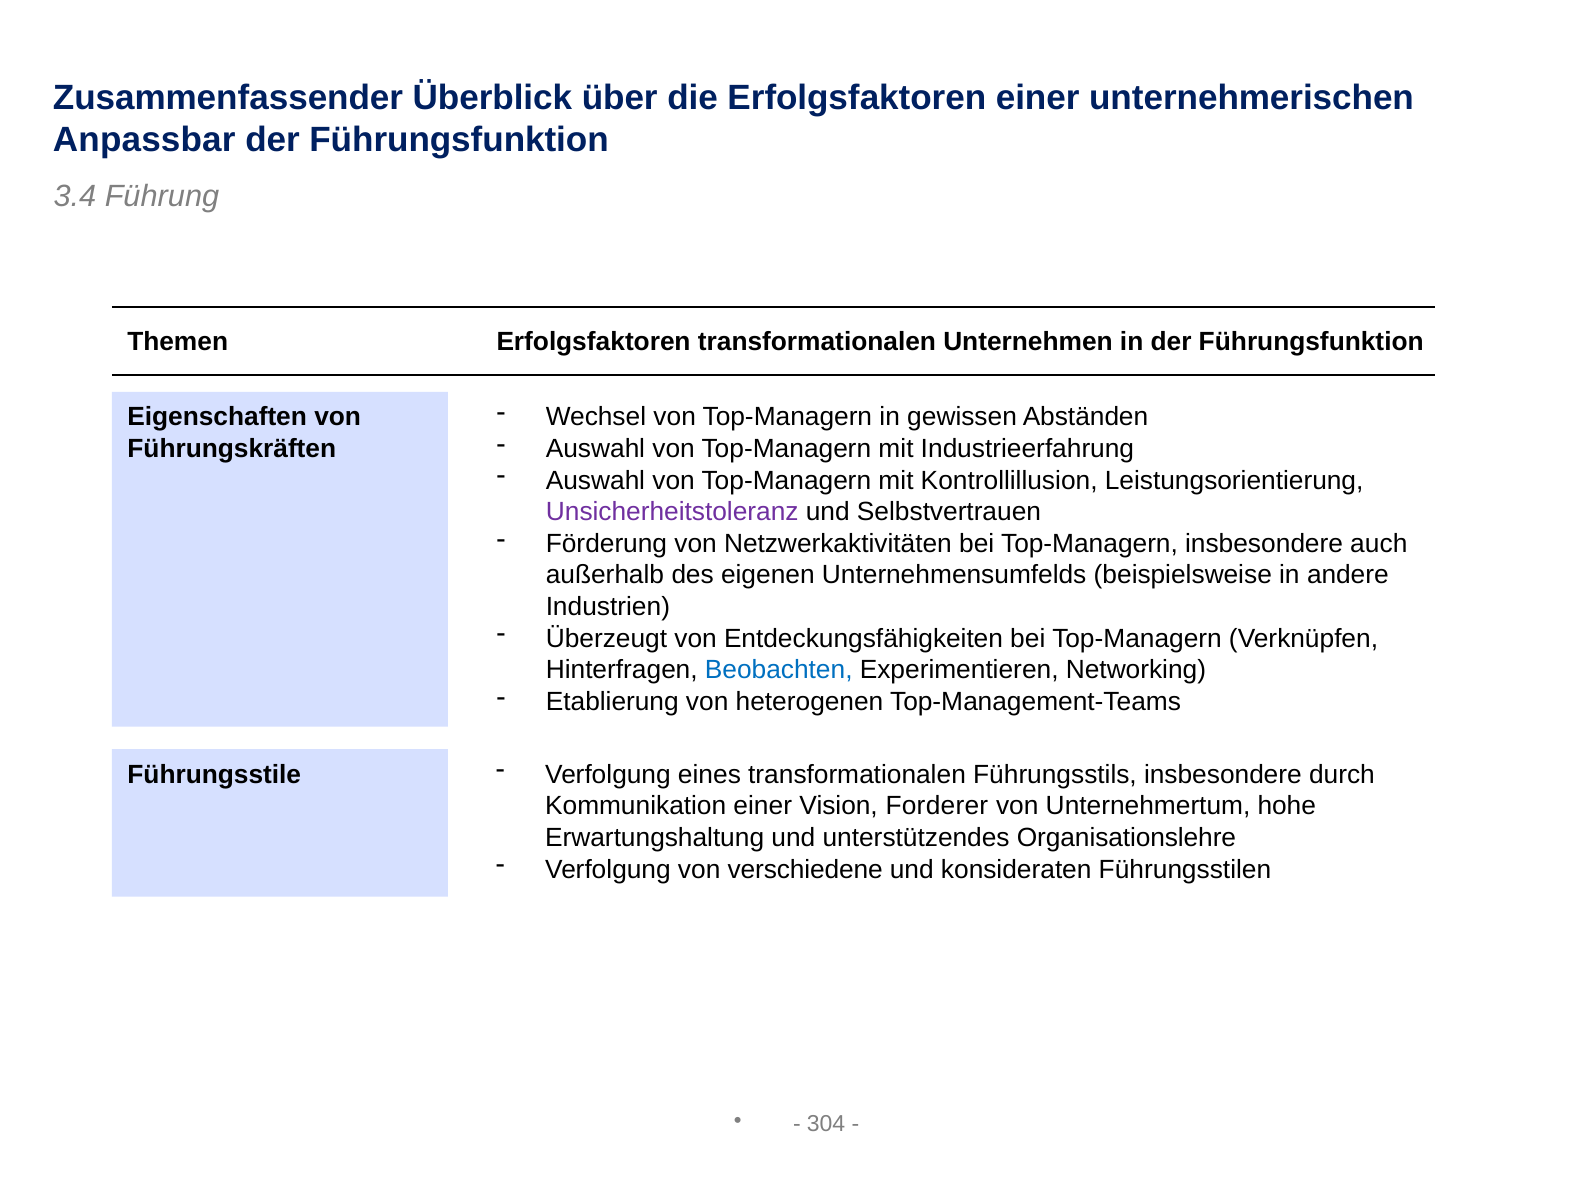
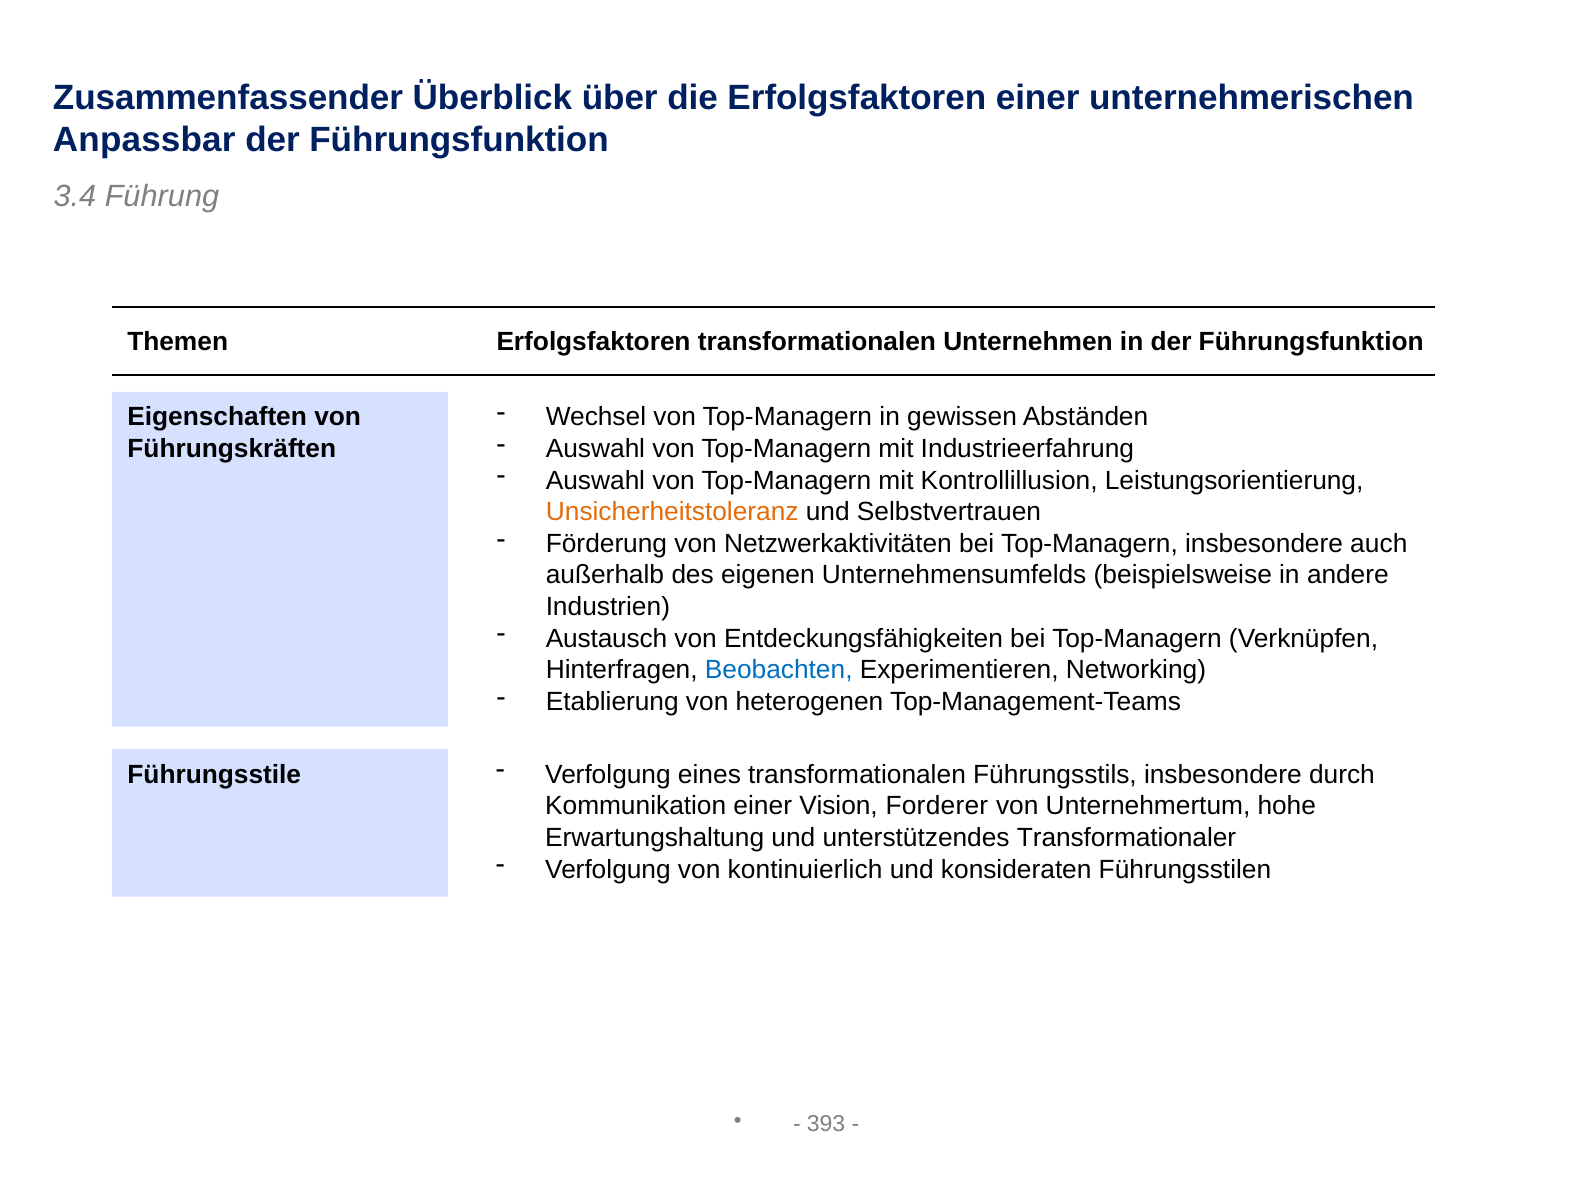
Unsicherheitstoleranz colour: purple -> orange (672, 512)
Überzeugt: Überzeugt -> Austausch (607, 638)
Organisationslehre: Organisationslehre -> Transformationaler (1126, 838)
verschiedene: verschiedene -> kontinuierlich (805, 869)
304: 304 -> 393 (826, 1124)
